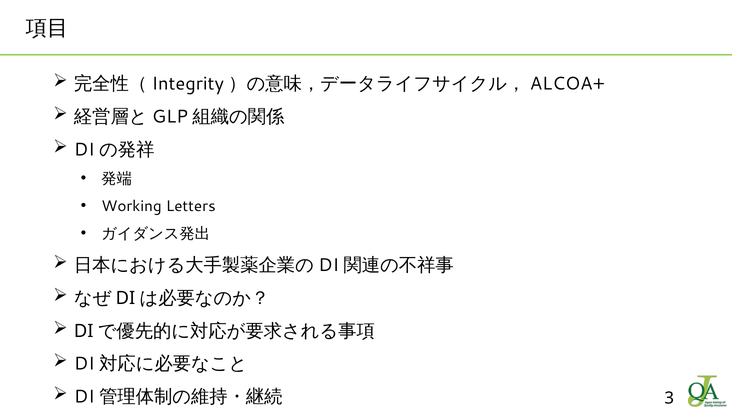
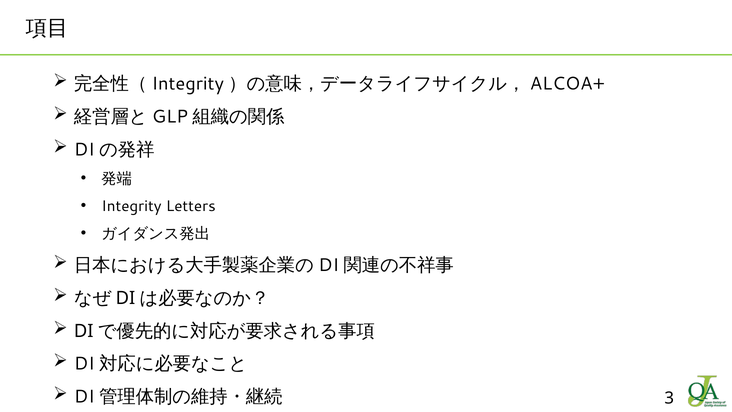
Working: Working -> Integrity (132, 206)
